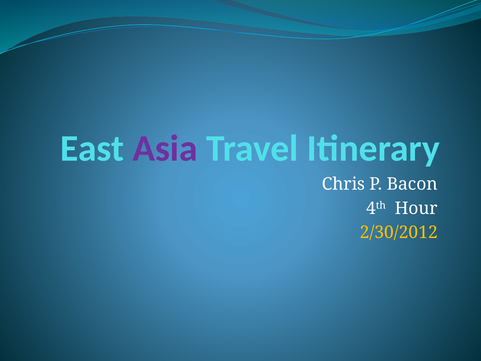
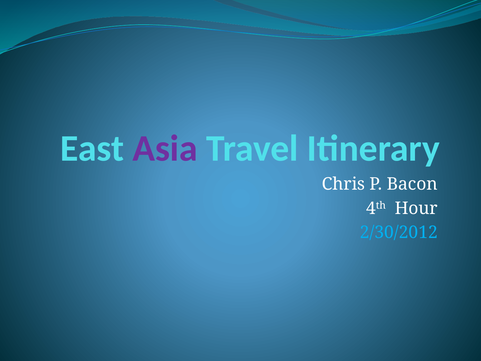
2/30/2012 colour: yellow -> light blue (399, 232)
